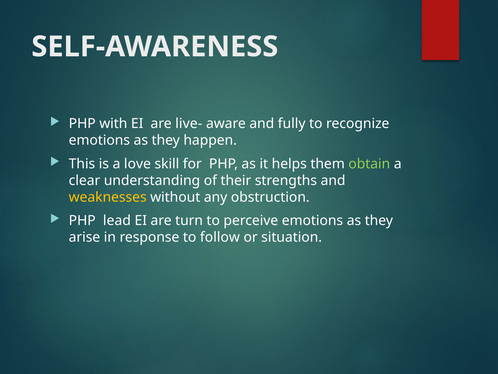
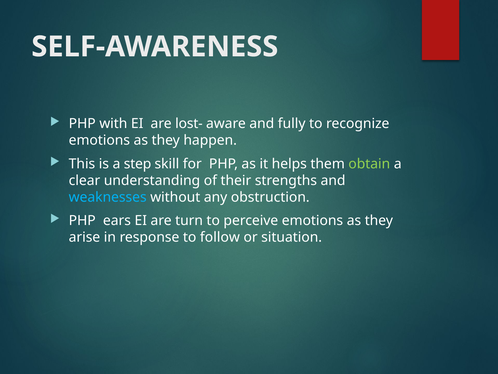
live-: live- -> lost- (189, 124)
love: love -> step (138, 164)
weaknesses colour: yellow -> light blue (108, 197)
lead: lead -> ears (117, 220)
